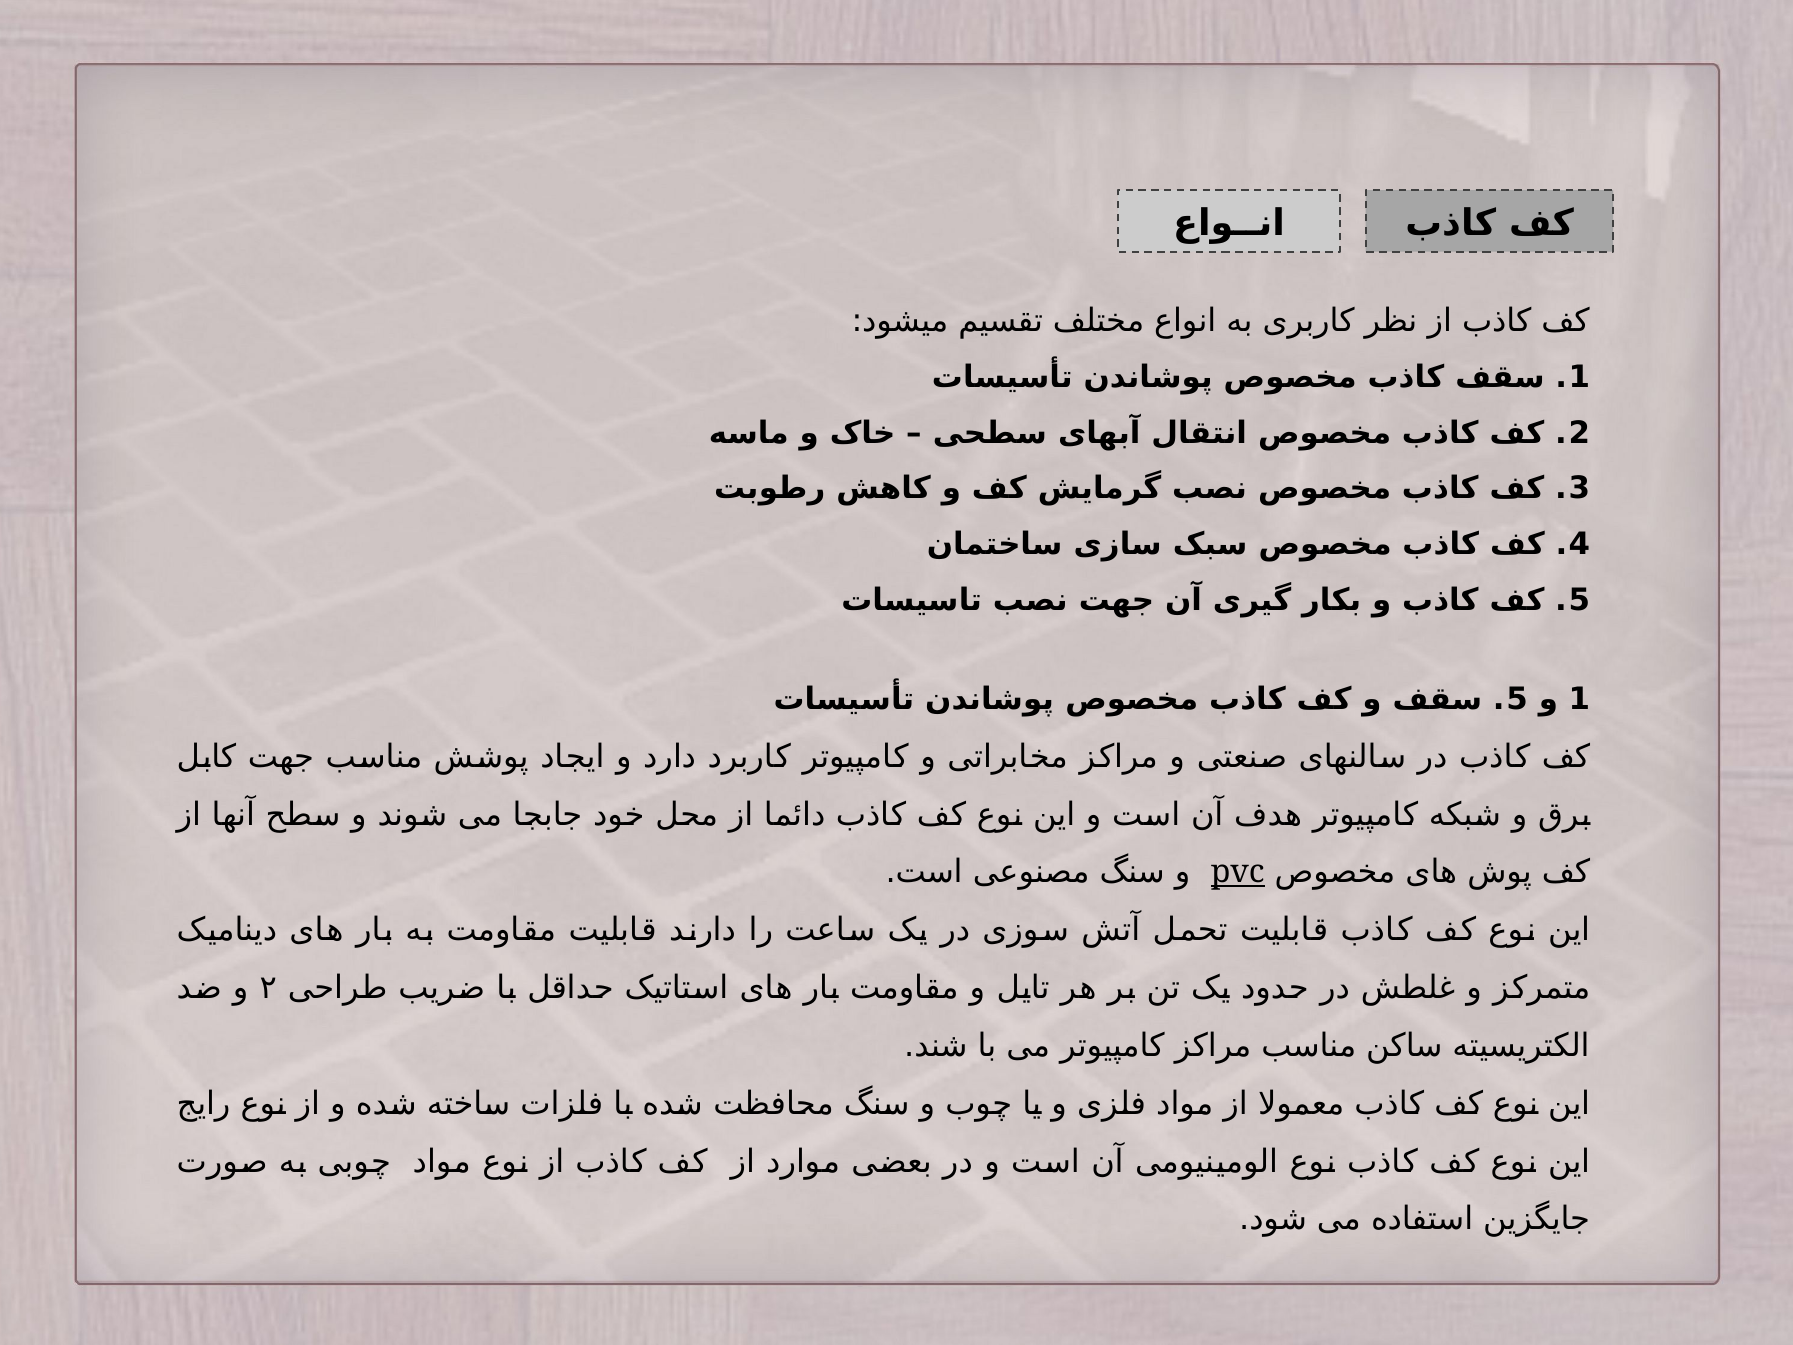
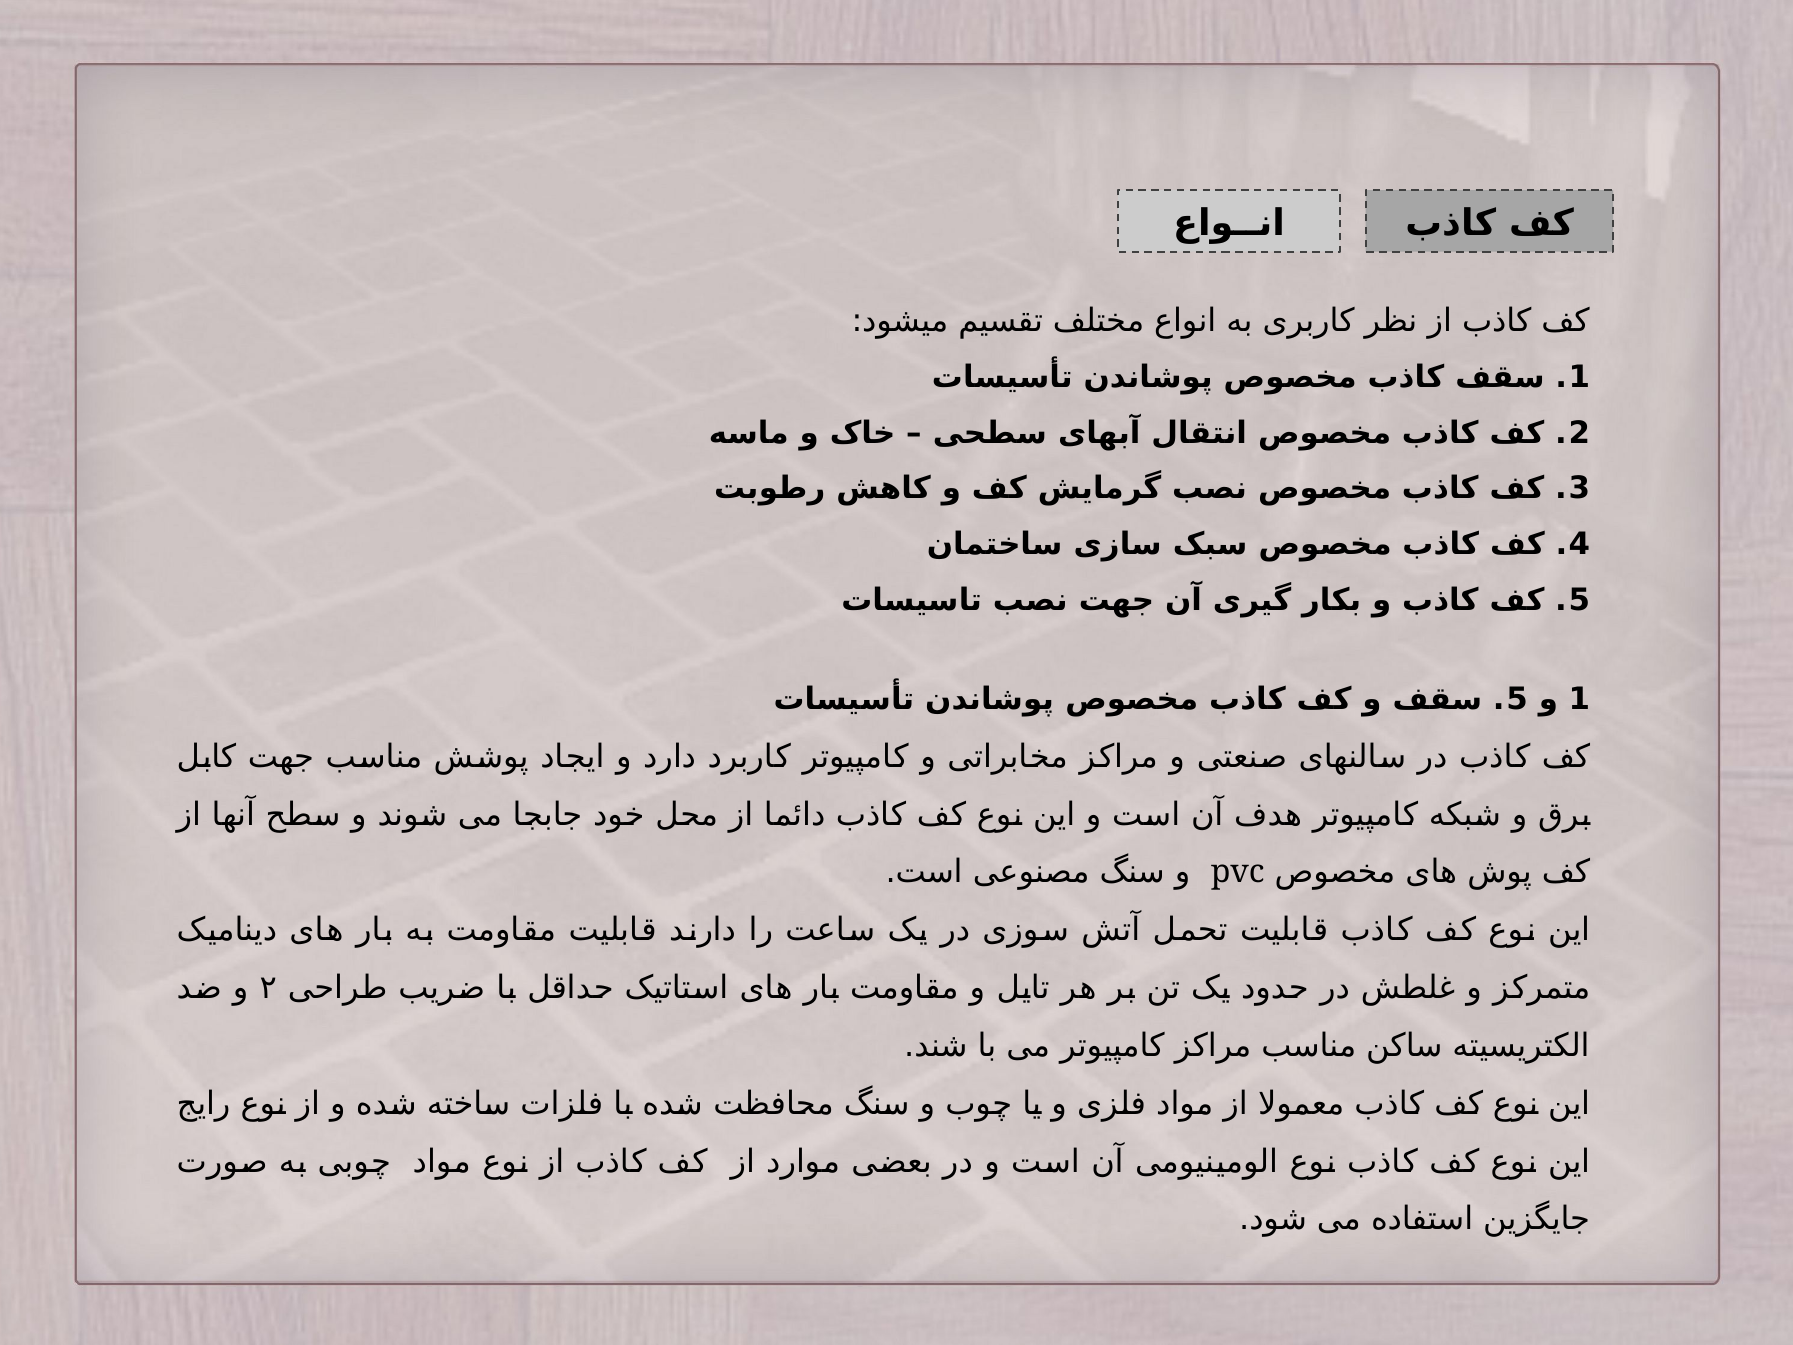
pvc underline: present -> none (1238, 872)
